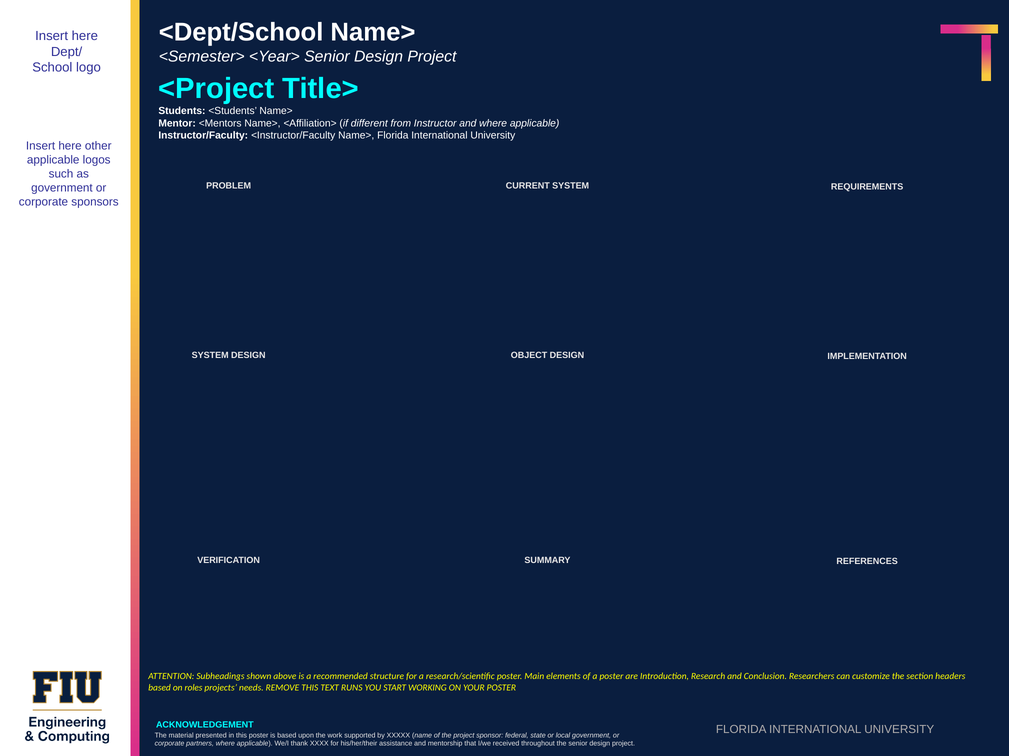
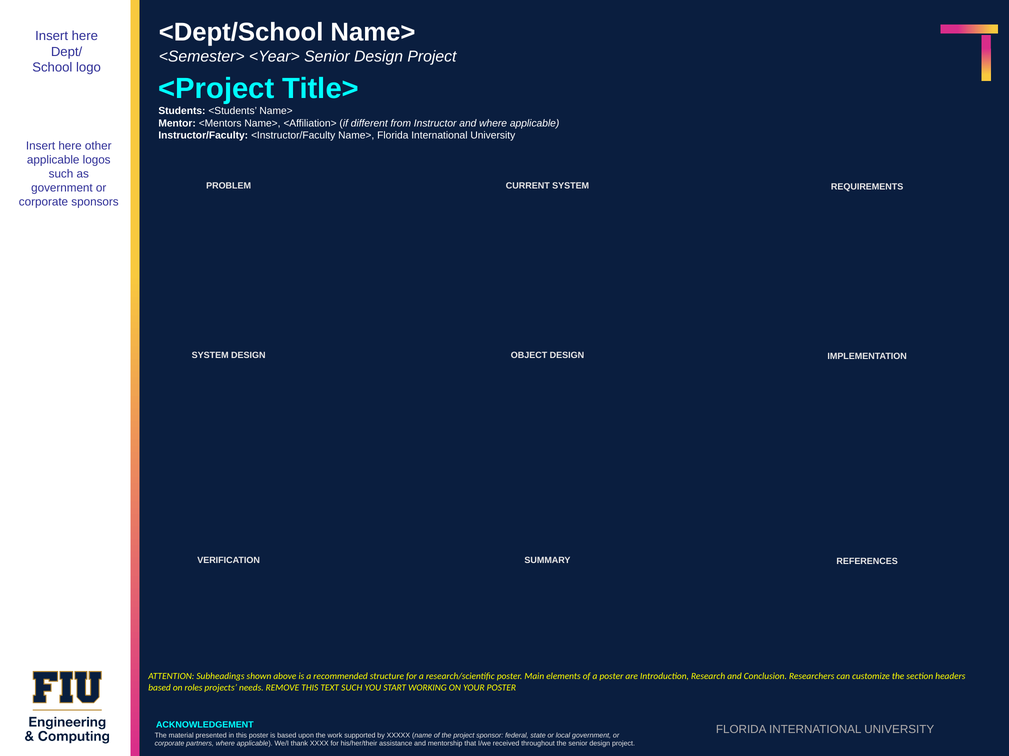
TEXT RUNS: RUNS -> SUCH (352, 688)
